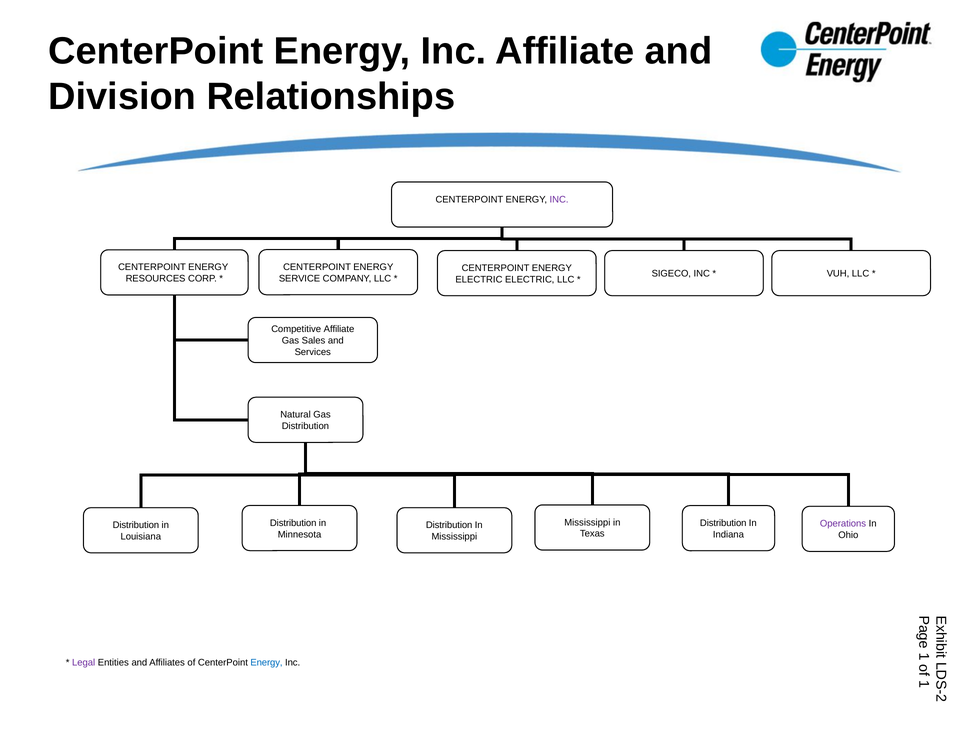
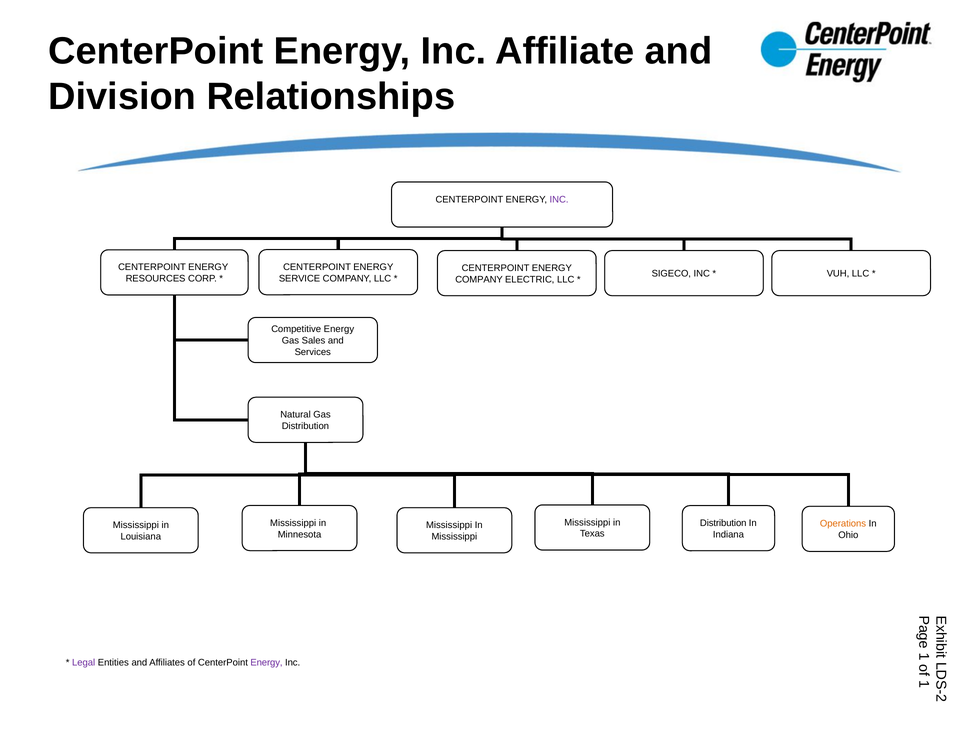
ELECTRIC: ELECTRIC -> COMPANY (479, 279)
Competitive Affiliate: Affiliate -> Energy (339, 329)
Distribution: Distribution -> Mississippi (293, 523)
Operations colour: purple -> orange (843, 523)
Distribution: Distribution -> Mississippi (136, 525)
Distribution: Distribution -> Mississippi (449, 525)
Energy colour: blue -> purple (266, 662)
